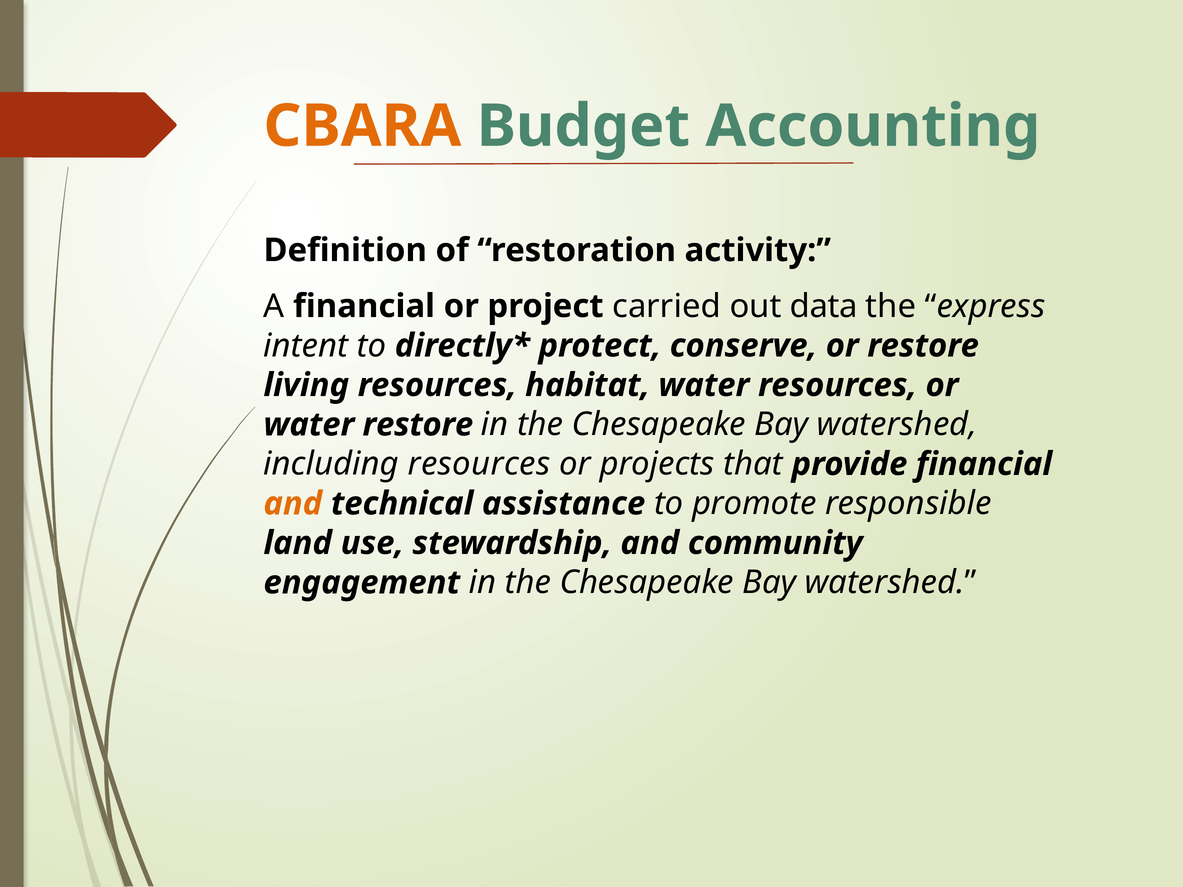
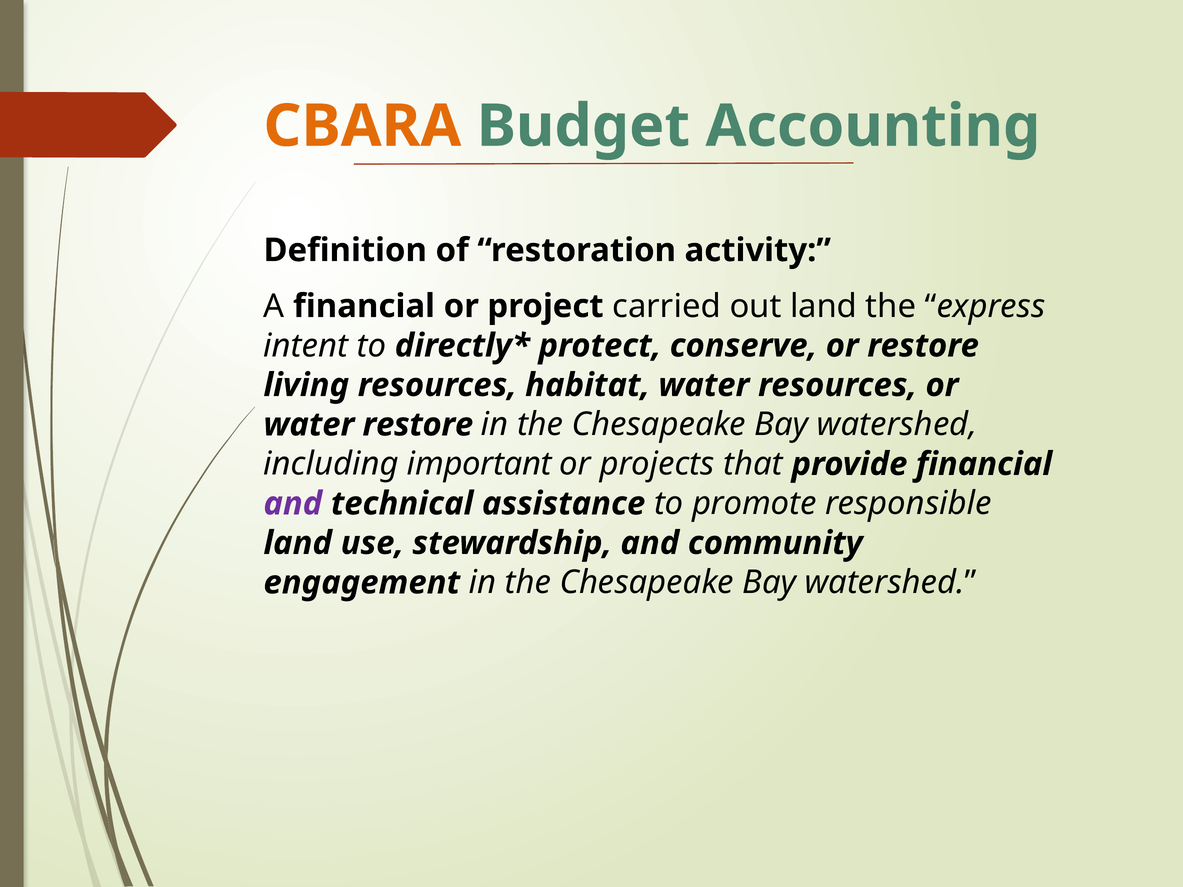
out data: data -> land (824, 306)
including resources: resources -> important (479, 464)
and colour: orange -> purple (293, 504)
